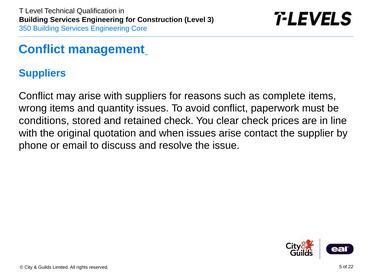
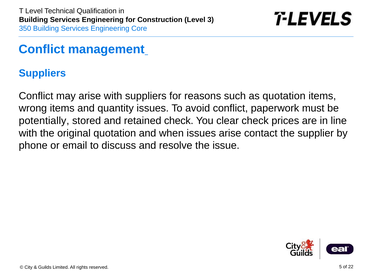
as complete: complete -> quotation (284, 96)
conditions: conditions -> potentially (44, 121)
